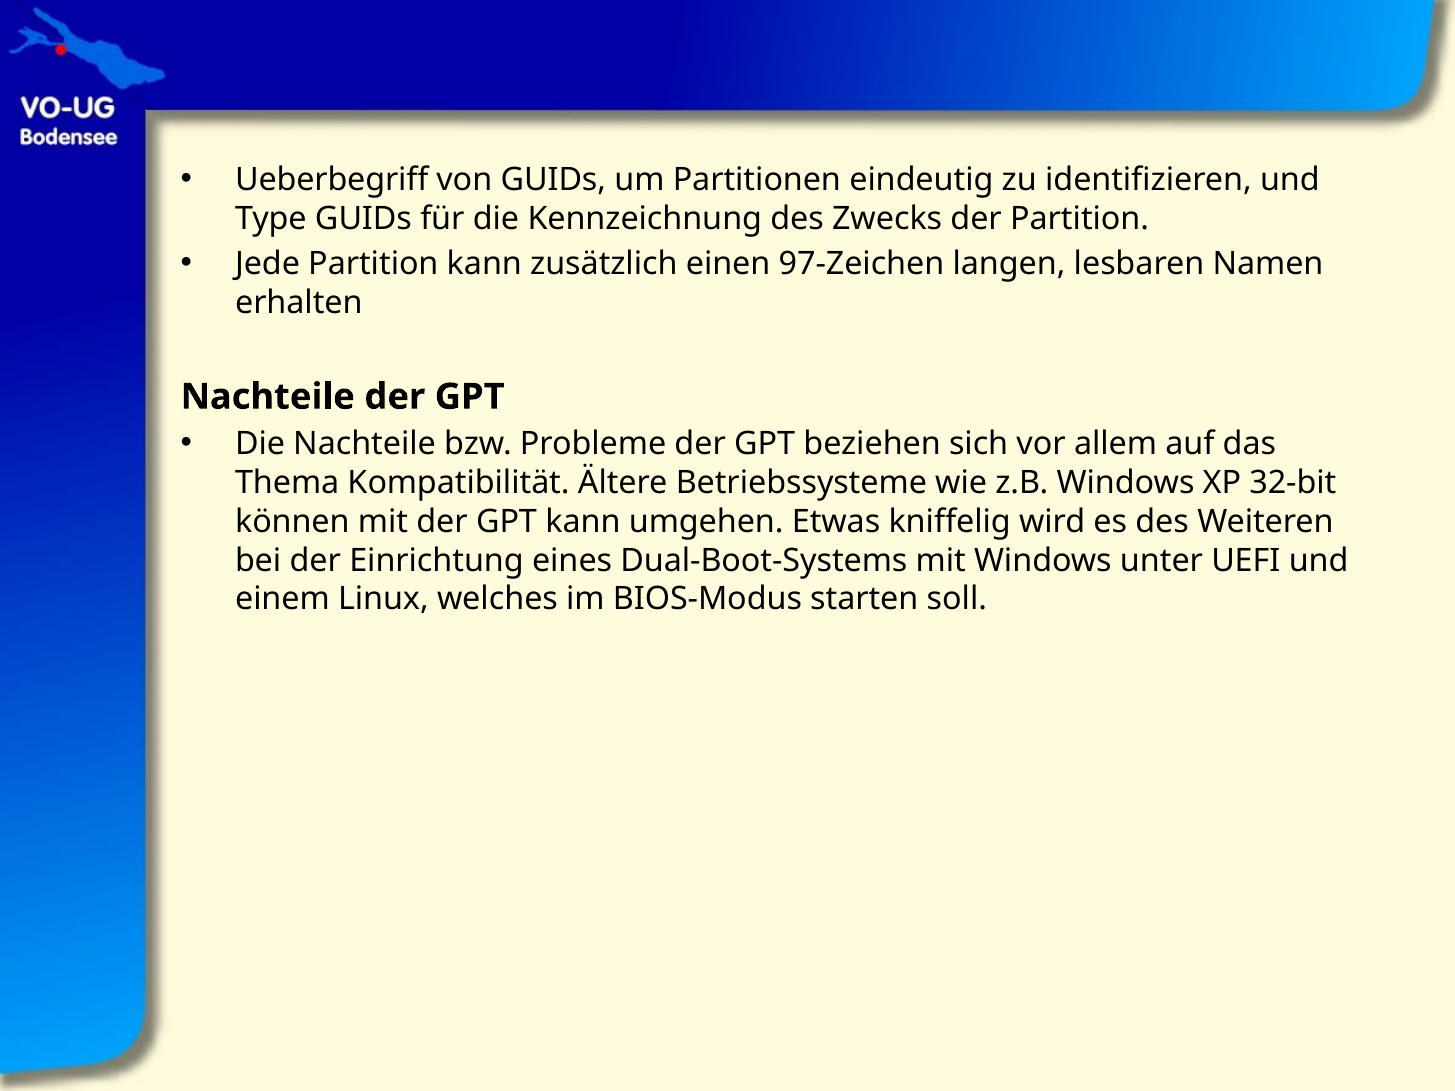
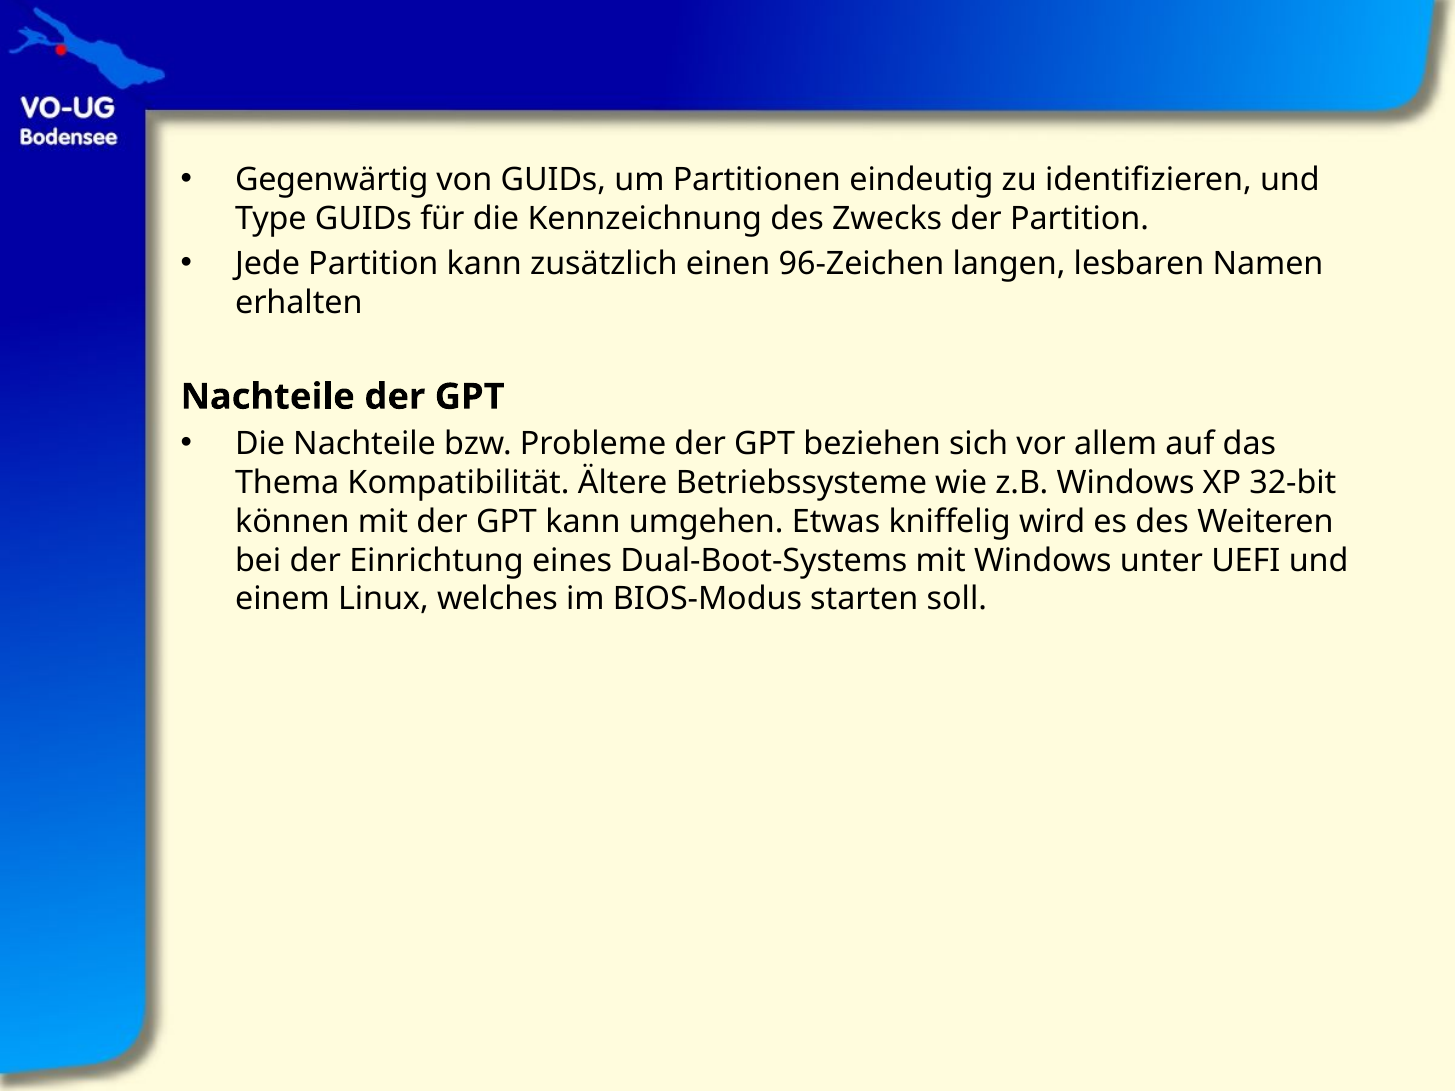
Ueberbegriff: Ueberbegriff -> Gegenwärtig (332, 180)
97-Zeichen: 97-Zeichen -> 96-Zeichen (861, 264)
